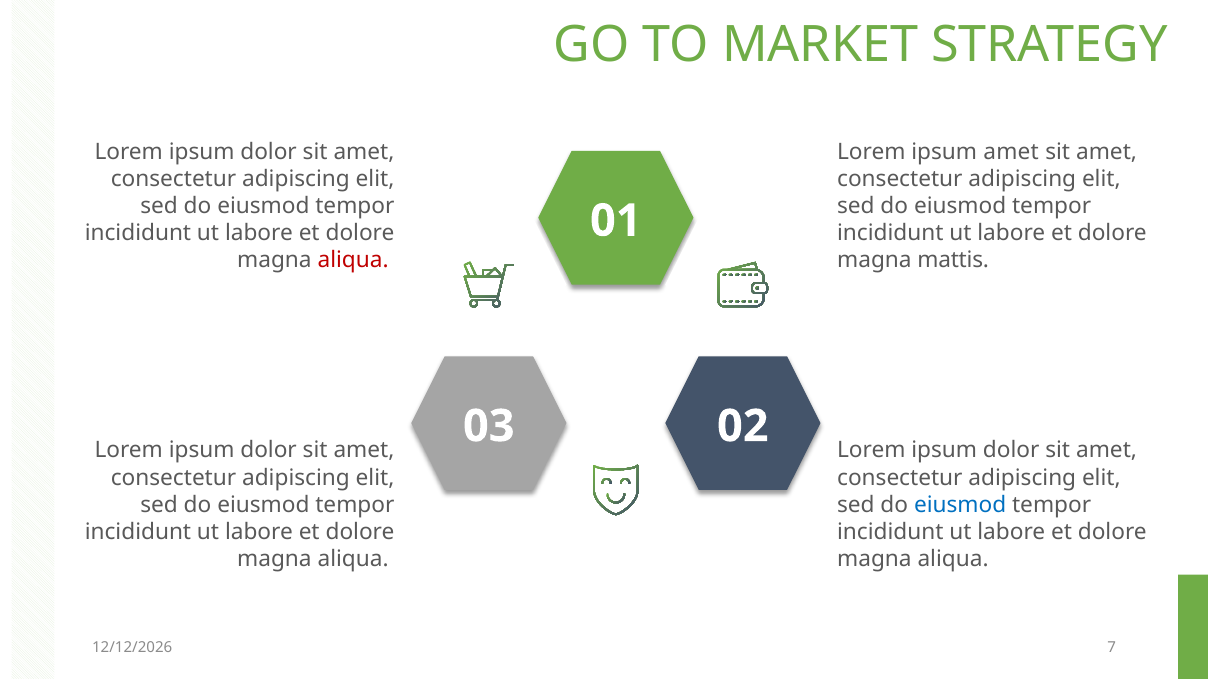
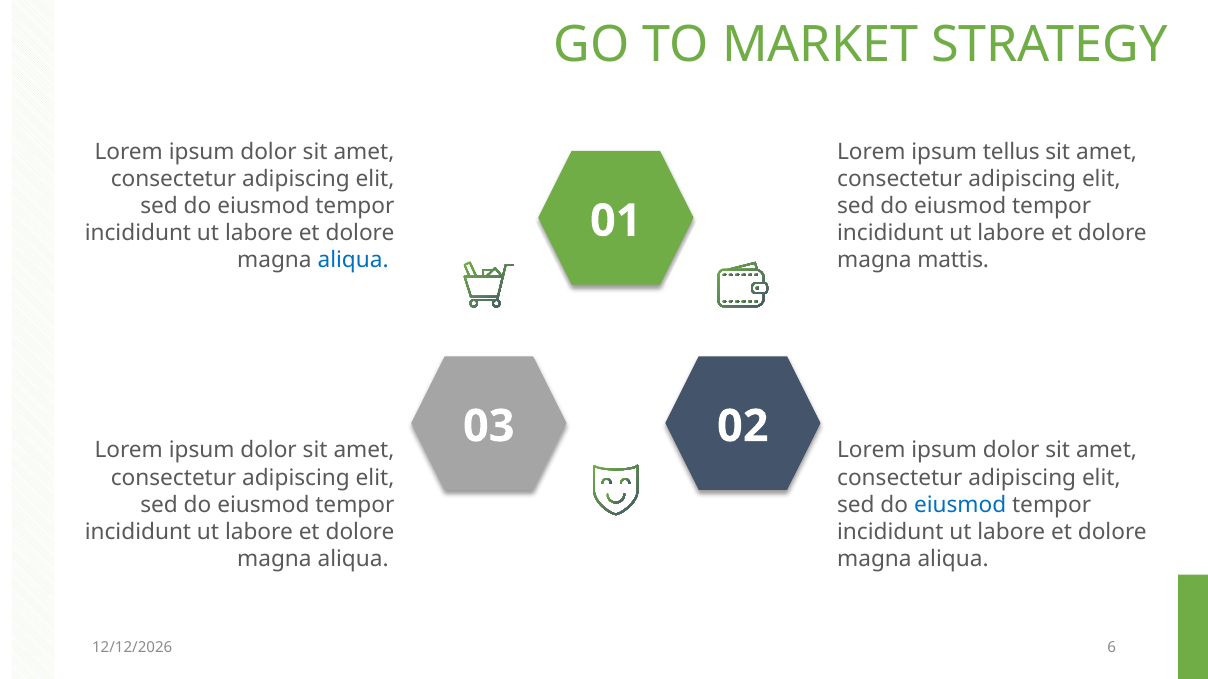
ipsum amet: amet -> tellus (1011, 152)
aliqua colour: red -> blue (353, 261)
7: 7 -> 6 (1112, 648)
